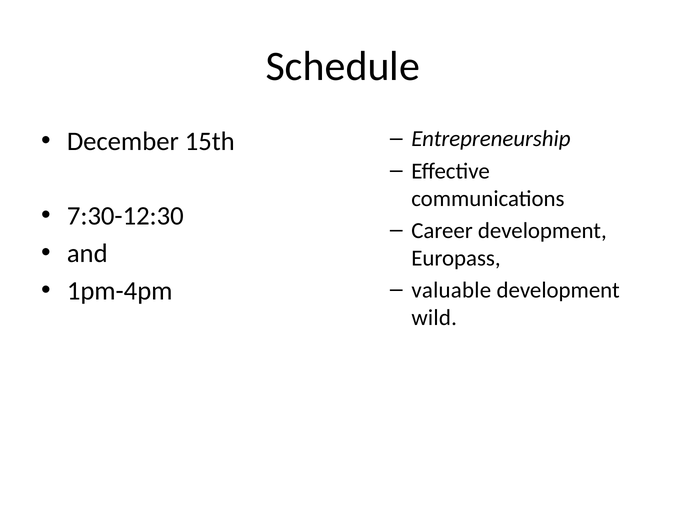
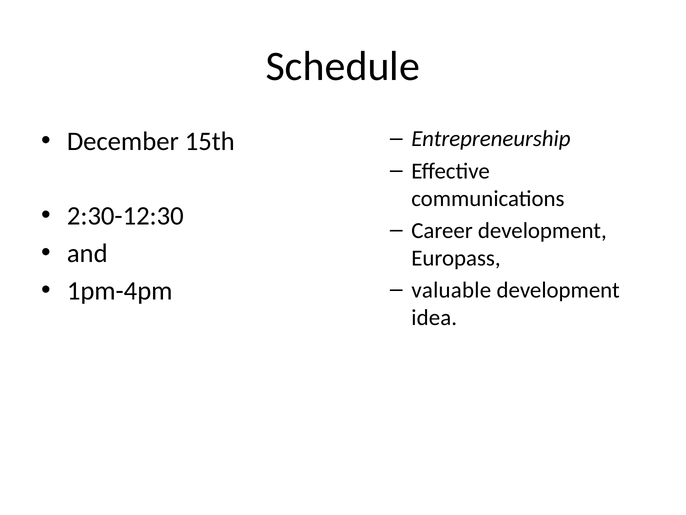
7:30-12:30: 7:30-12:30 -> 2:30-12:30 (125, 216)
wild: wild -> idea (434, 317)
